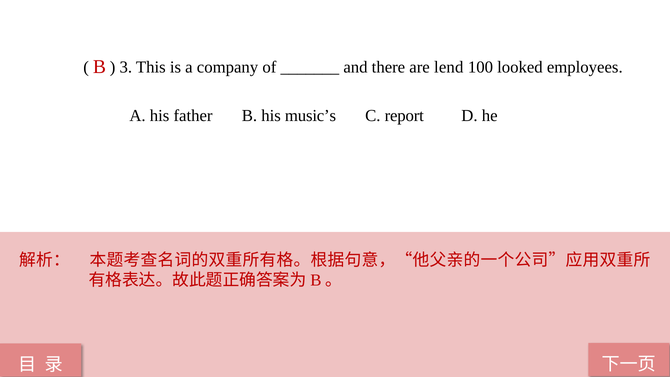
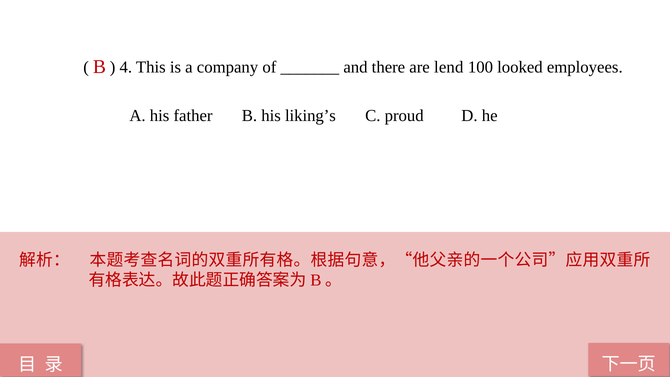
3: 3 -> 4 (126, 67)
music’s: music’s -> liking’s (310, 115)
report: report -> proud (404, 115)
